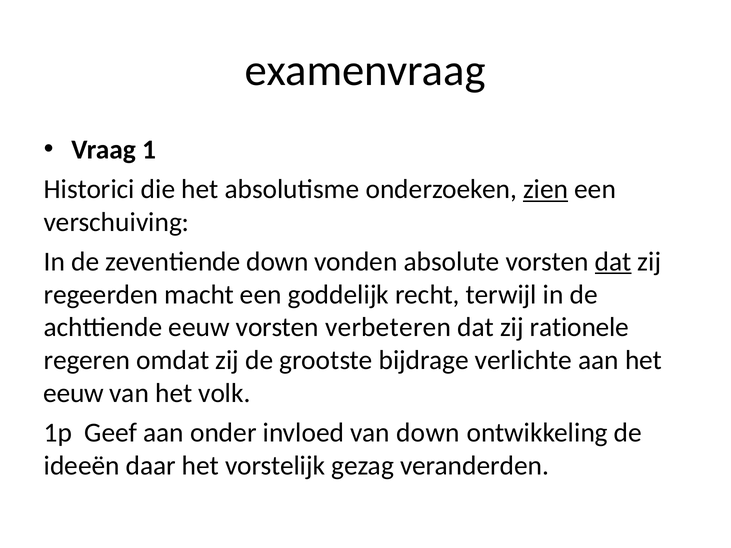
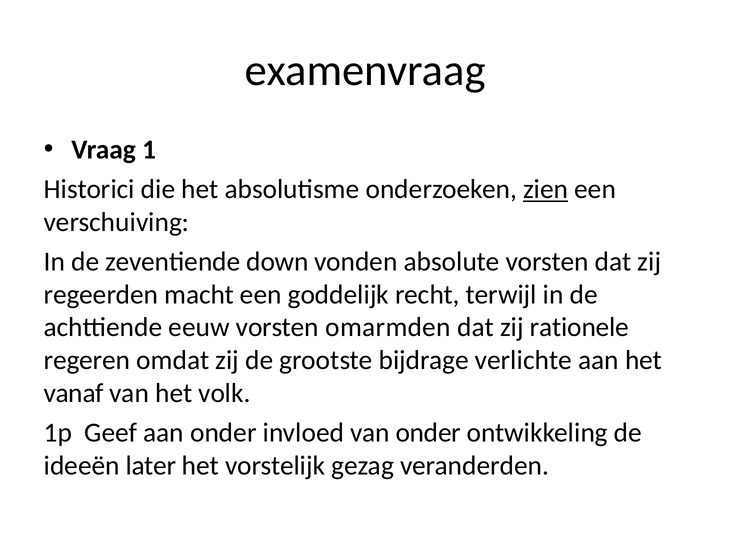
dat underline: present -> none (613, 262)
verbeteren: verbeteren -> omarmden (388, 328)
eeuw: eeuw -> vanaf (74, 393)
van down: down -> onder (428, 433)
daar: daar -> later (151, 466)
